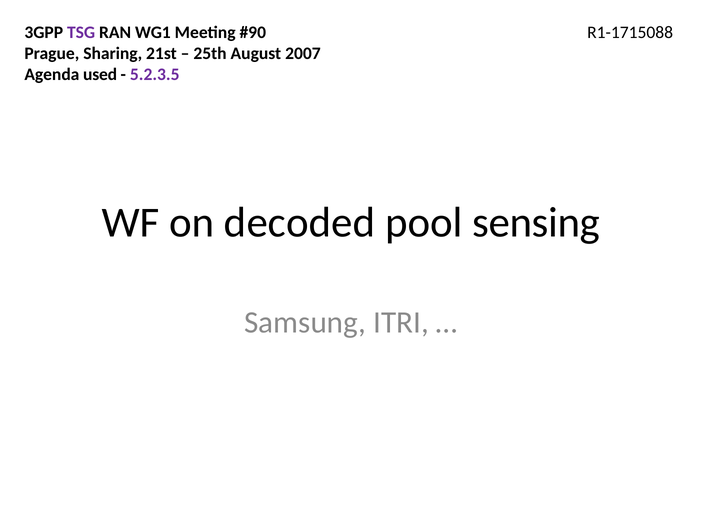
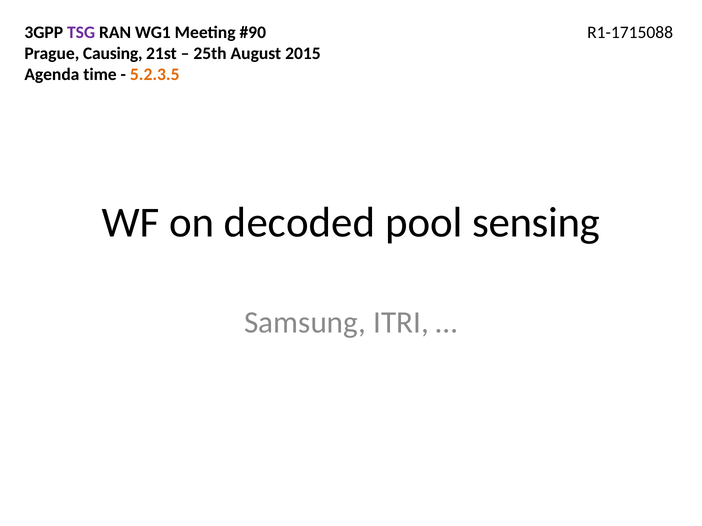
Sharing: Sharing -> Causing (113, 53)
2007: 2007 -> 2015 (303, 53)
used: used -> time (100, 75)
5.2.3.5 colour: purple -> orange (155, 75)
